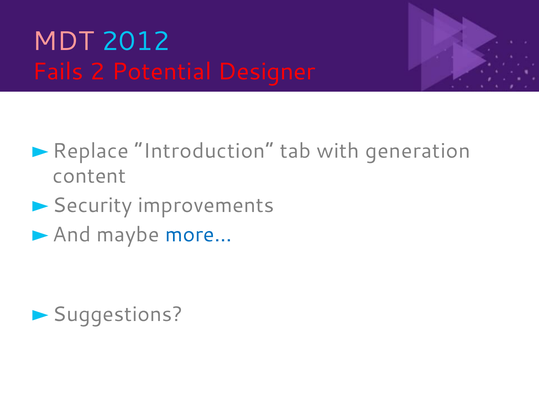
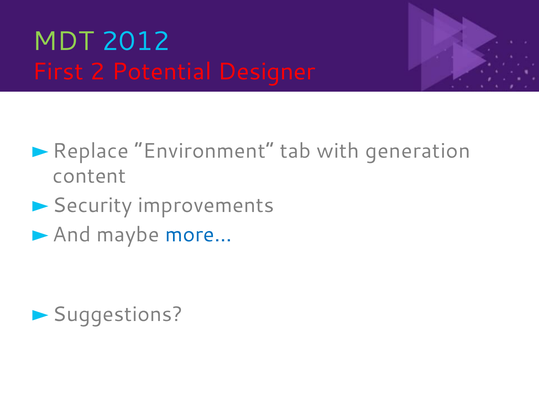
MDT colour: pink -> light green (63, 41)
Fails: Fails -> First (58, 72)
Introduction: Introduction -> Environment (204, 151)
